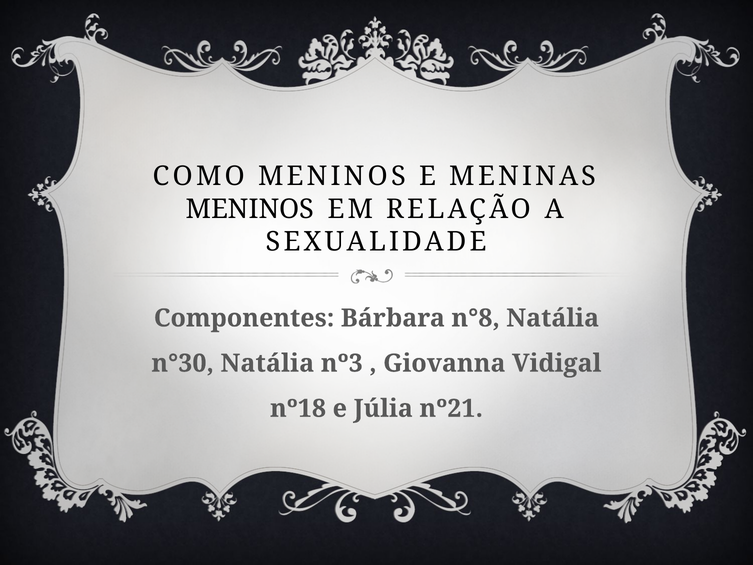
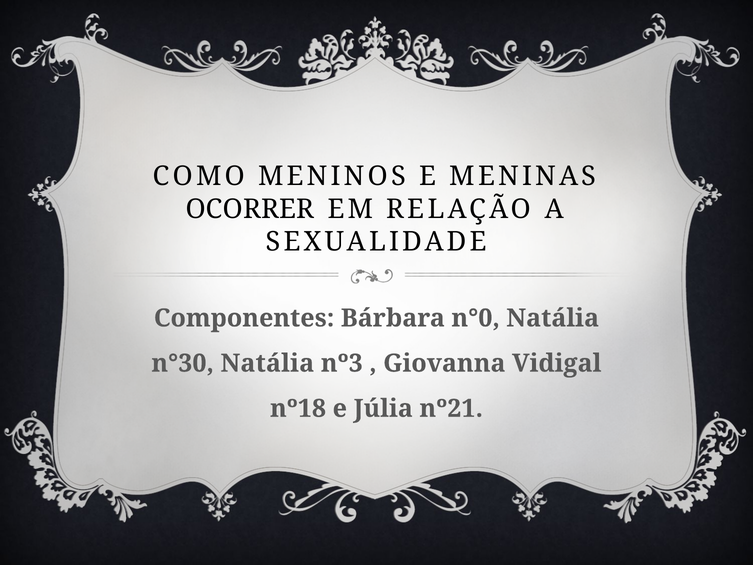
MENINOS: MENINOS -> OCORRER (250, 209)
n°8: n°8 -> n°0 (476, 318)
